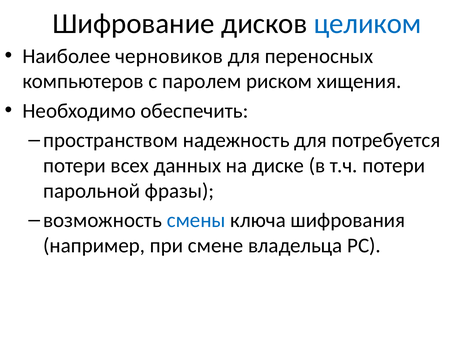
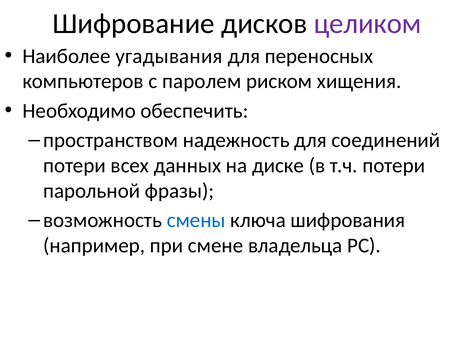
целиком colour: blue -> purple (368, 24)
черновиков: черновиков -> угадывания (169, 56)
потребуется: потребуется -> соединений (386, 140)
